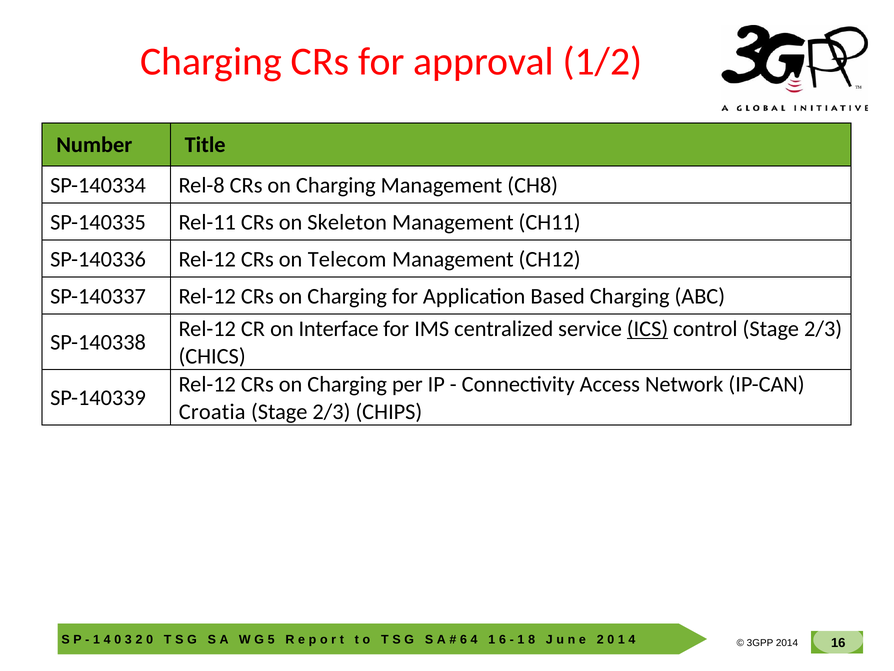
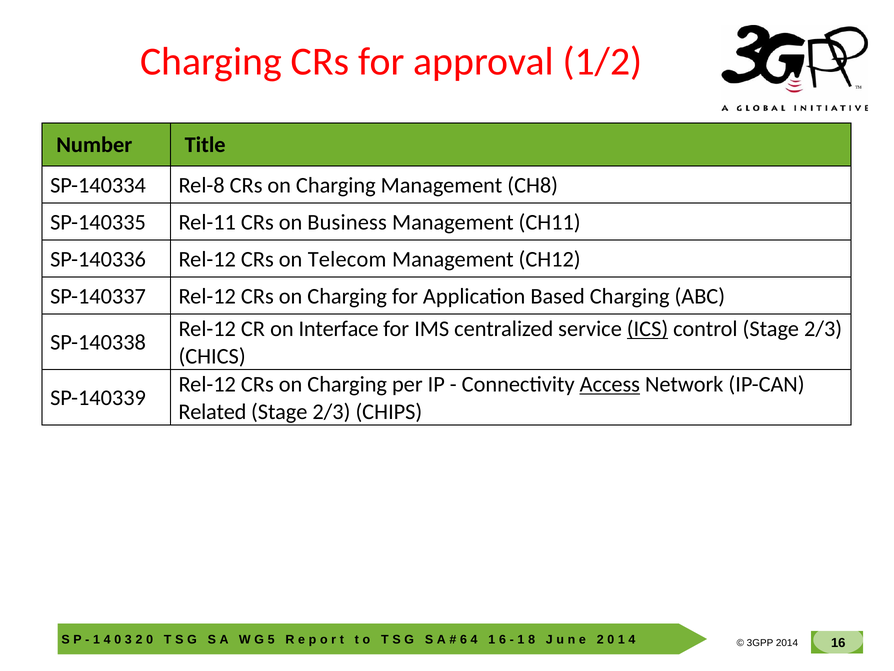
Skeleton: Skeleton -> Business (347, 222)
Access underline: none -> present (610, 384)
Croatia: Croatia -> Related (212, 411)
